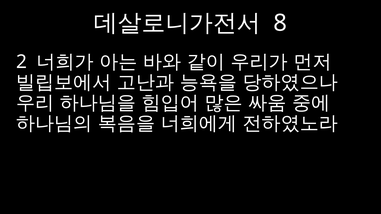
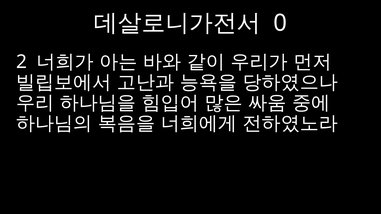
8: 8 -> 0 (280, 23)
